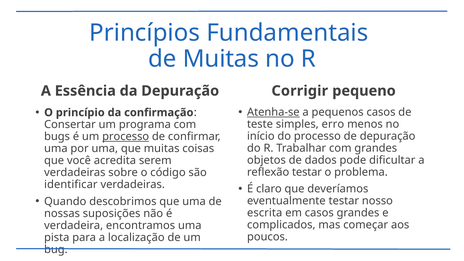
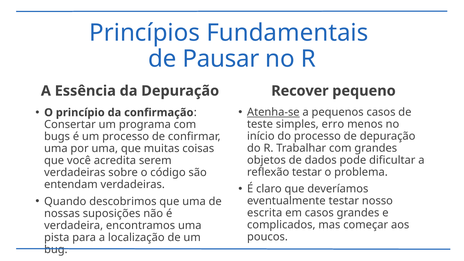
de Muitas: Muitas -> Pausar (221, 59)
Corrigir: Corrigir -> Recover (300, 91)
processo underline: present -> none (126, 137)
identificar: identificar -> entendam (71, 185)
